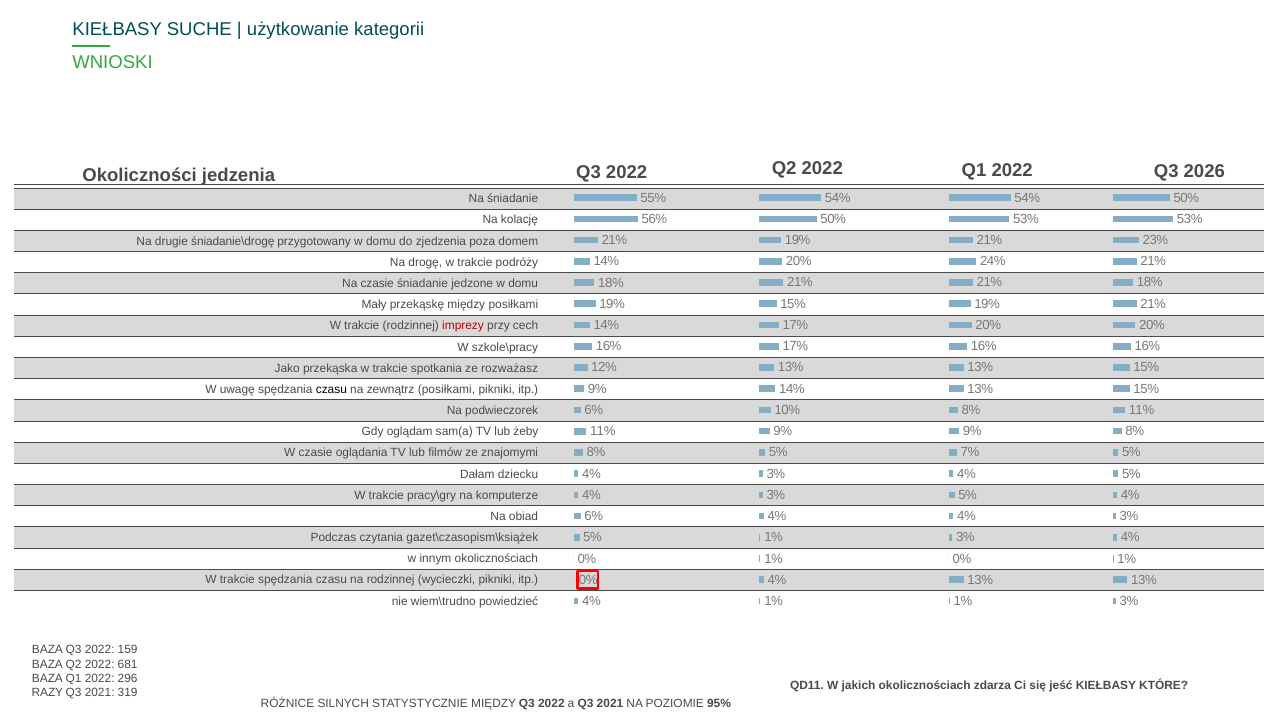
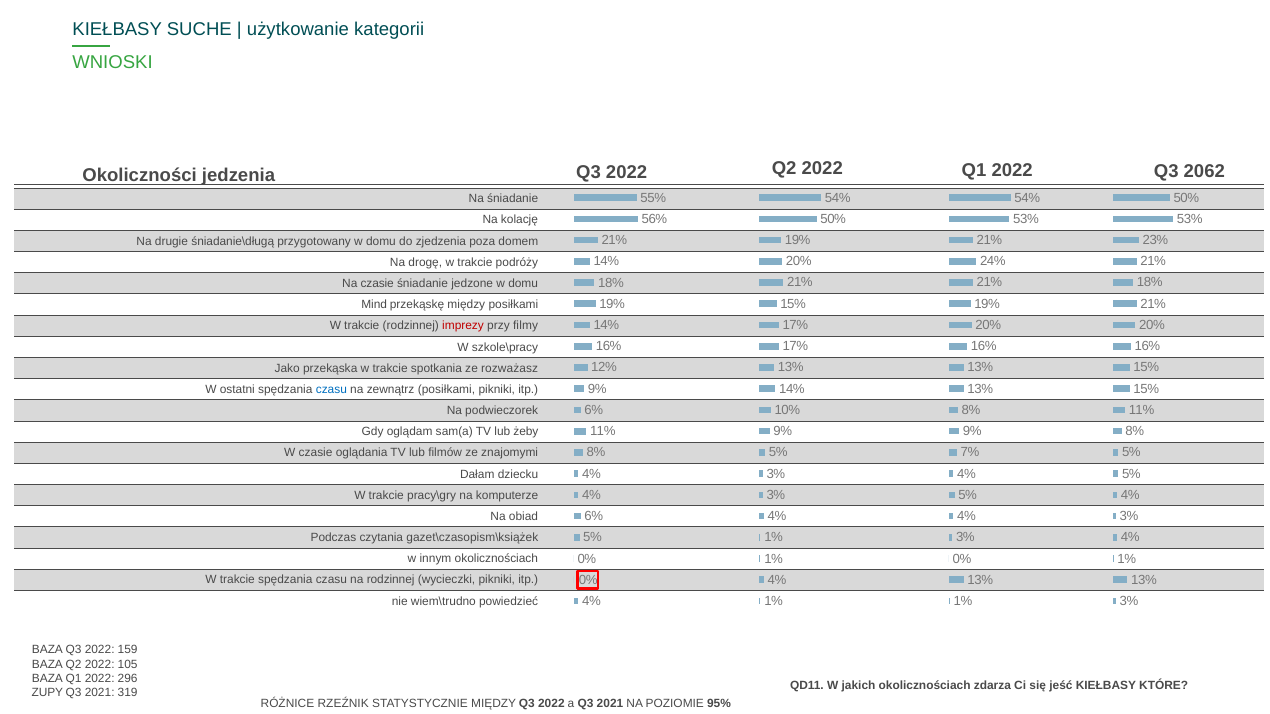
2026: 2026 -> 2062 (1204, 171)
śniadanie\drogę: śniadanie\drogę -> śniadanie\długą (233, 241)
Mały: Mały -> Mind (374, 305)
cech: cech -> filmy (526, 326)
uwagę: uwagę -> ostatni (237, 390)
czasu colour: black -> blue (331, 390)
681: 681 -> 105 (128, 664)
RAZY: RAZY -> ZUPY (47, 693)
SILNYCH: SILNYCH -> RZEŹNIK (343, 704)
